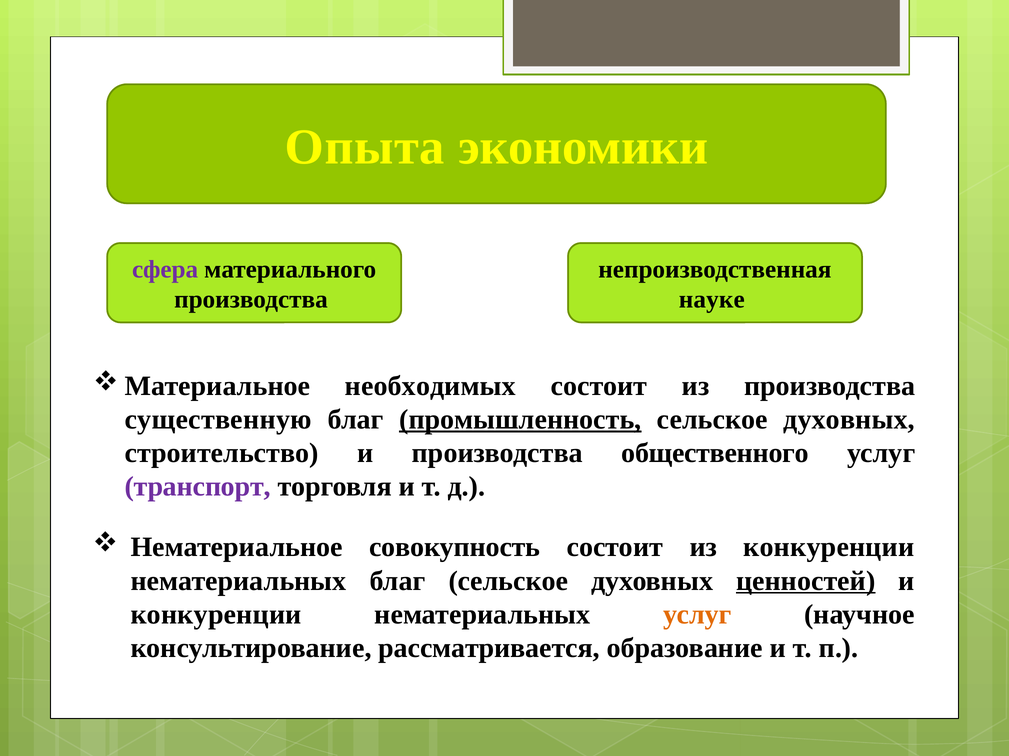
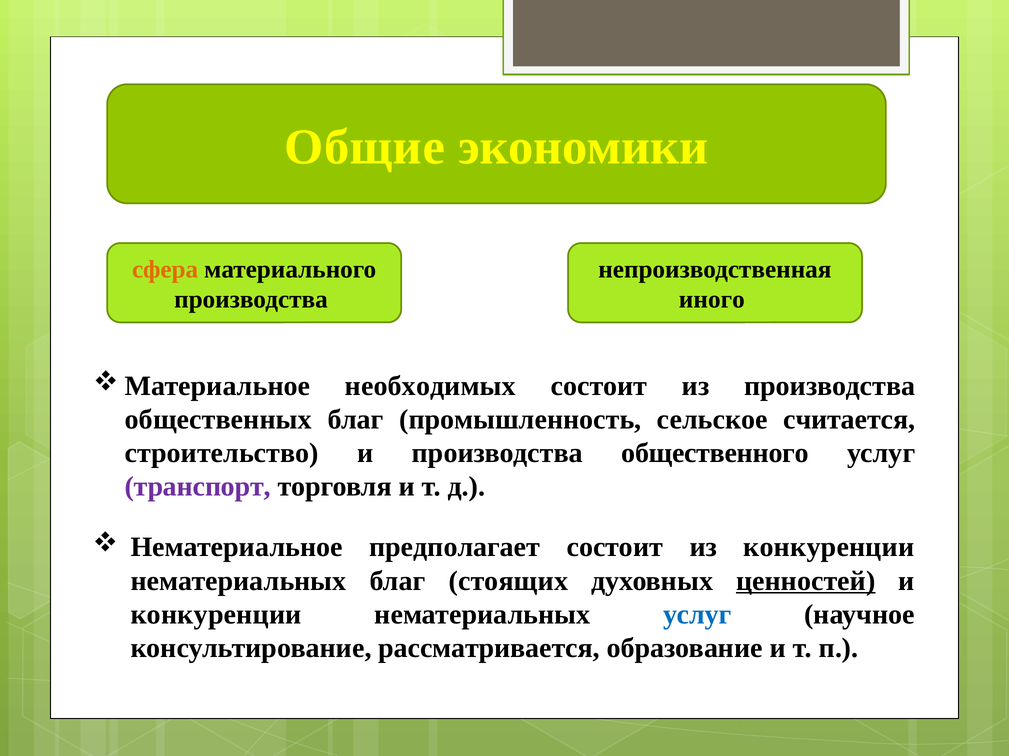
Опыта: Опыта -> Общие (365, 147)
сфера colour: purple -> orange (165, 270)
науке: науке -> иного (712, 300)
существенную: существенную -> общественных (218, 420)
промышленность underline: present -> none (520, 420)
духовных: духовных -> считается (849, 420)
совокупность: совокупность -> предполагает (455, 548)
благ сельское: сельское -> стоящих (508, 581)
услуг colour: orange -> blue (697, 615)
